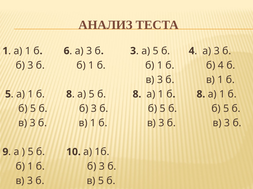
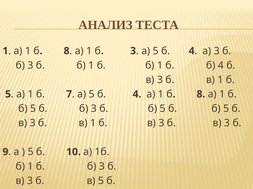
6: 6 -> 8 (67, 51)
3: 3 -> 1 (89, 51)
1 б 8: 8 -> 7 (69, 95)
8: 8 -> 4 (137, 95)
